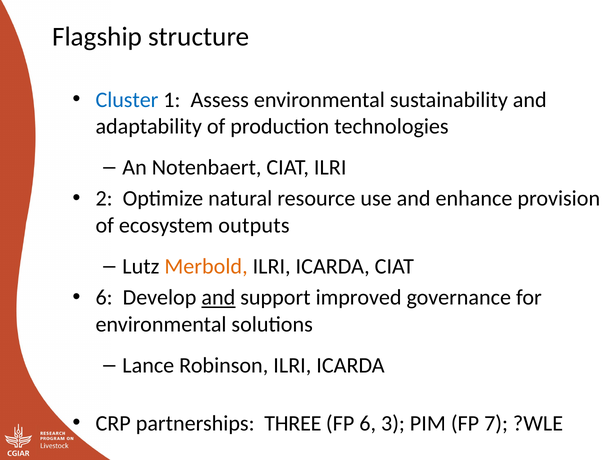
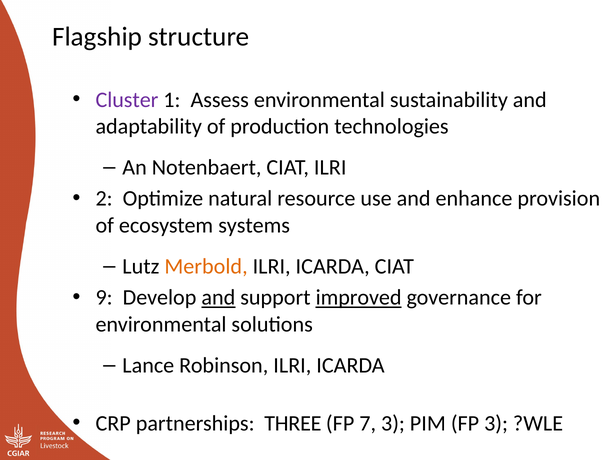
Cluster colour: blue -> purple (127, 100)
outputs: outputs -> systems (254, 225)
6: 6 -> 9 (104, 297)
improved underline: none -> present (359, 297)
FP 6: 6 -> 7 (368, 423)
FP 7: 7 -> 3 (496, 423)
